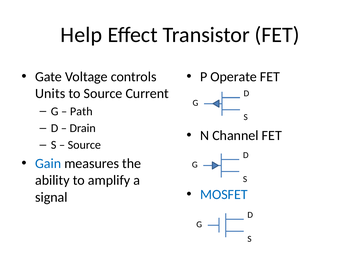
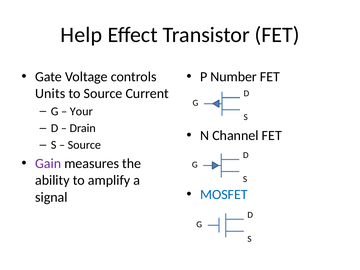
Operate: Operate -> Number (234, 77)
Path: Path -> Your (81, 111)
Gain colour: blue -> purple (48, 164)
